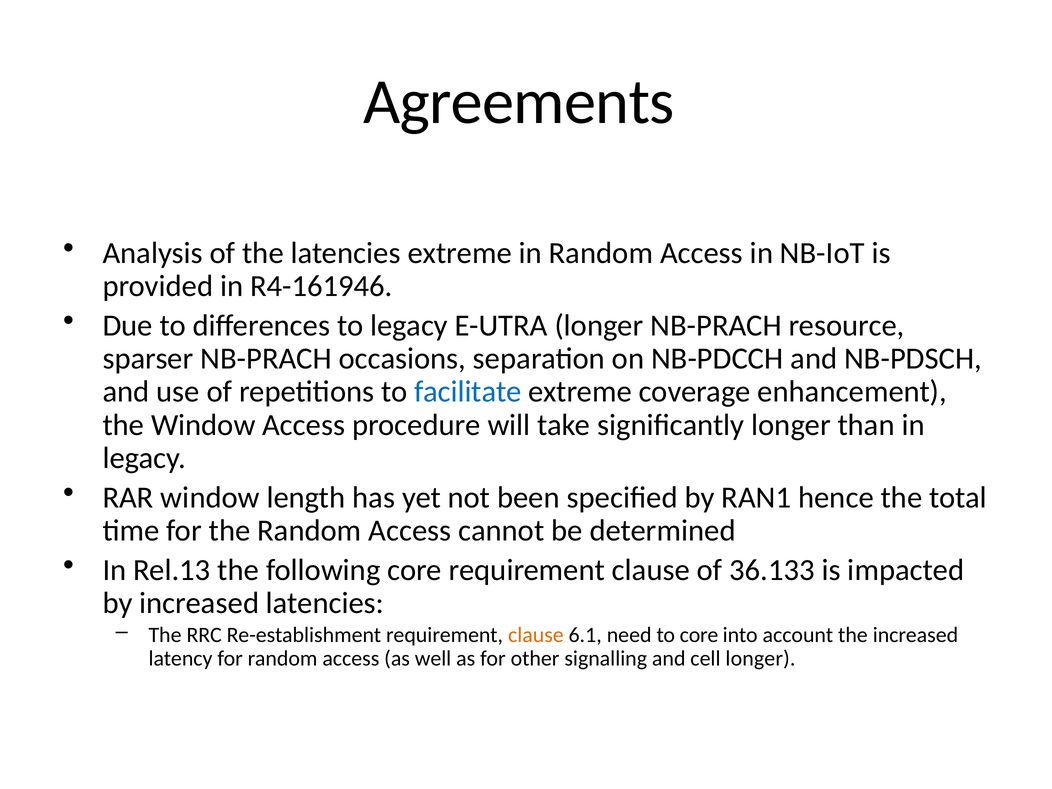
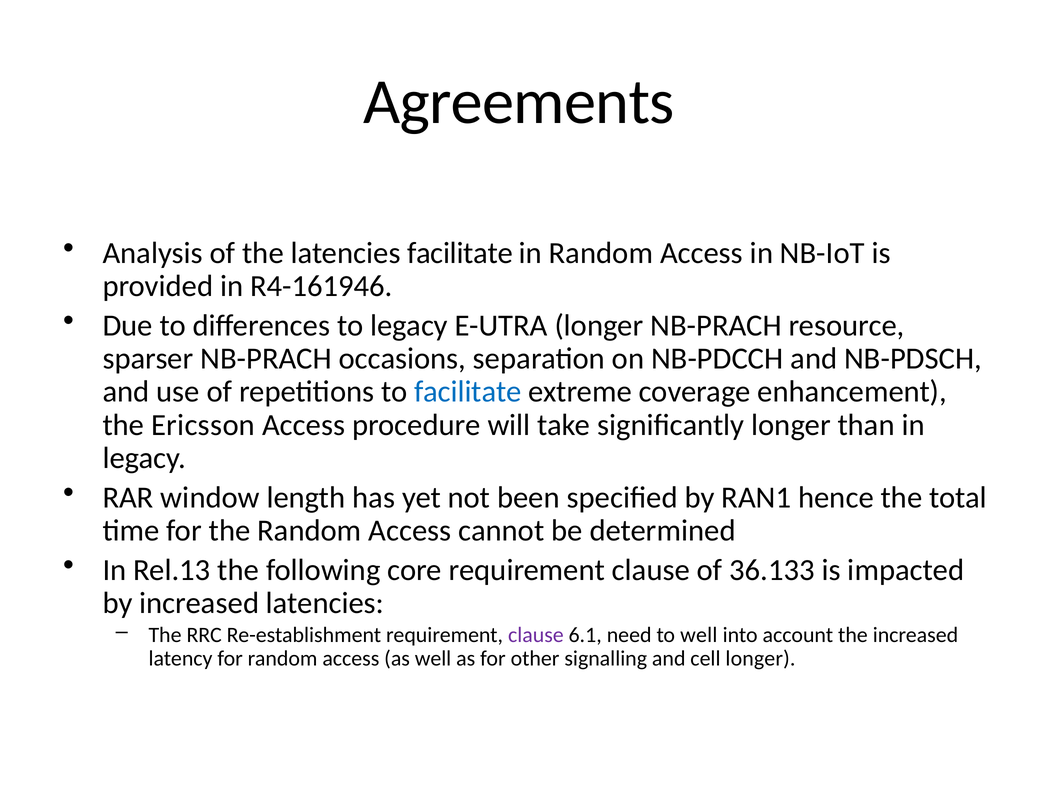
latencies extreme: extreme -> facilitate (460, 253)
the Window: Window -> Ericsson (203, 425)
clause colour: orange -> purple (536, 635)
to core: core -> well (699, 635)
